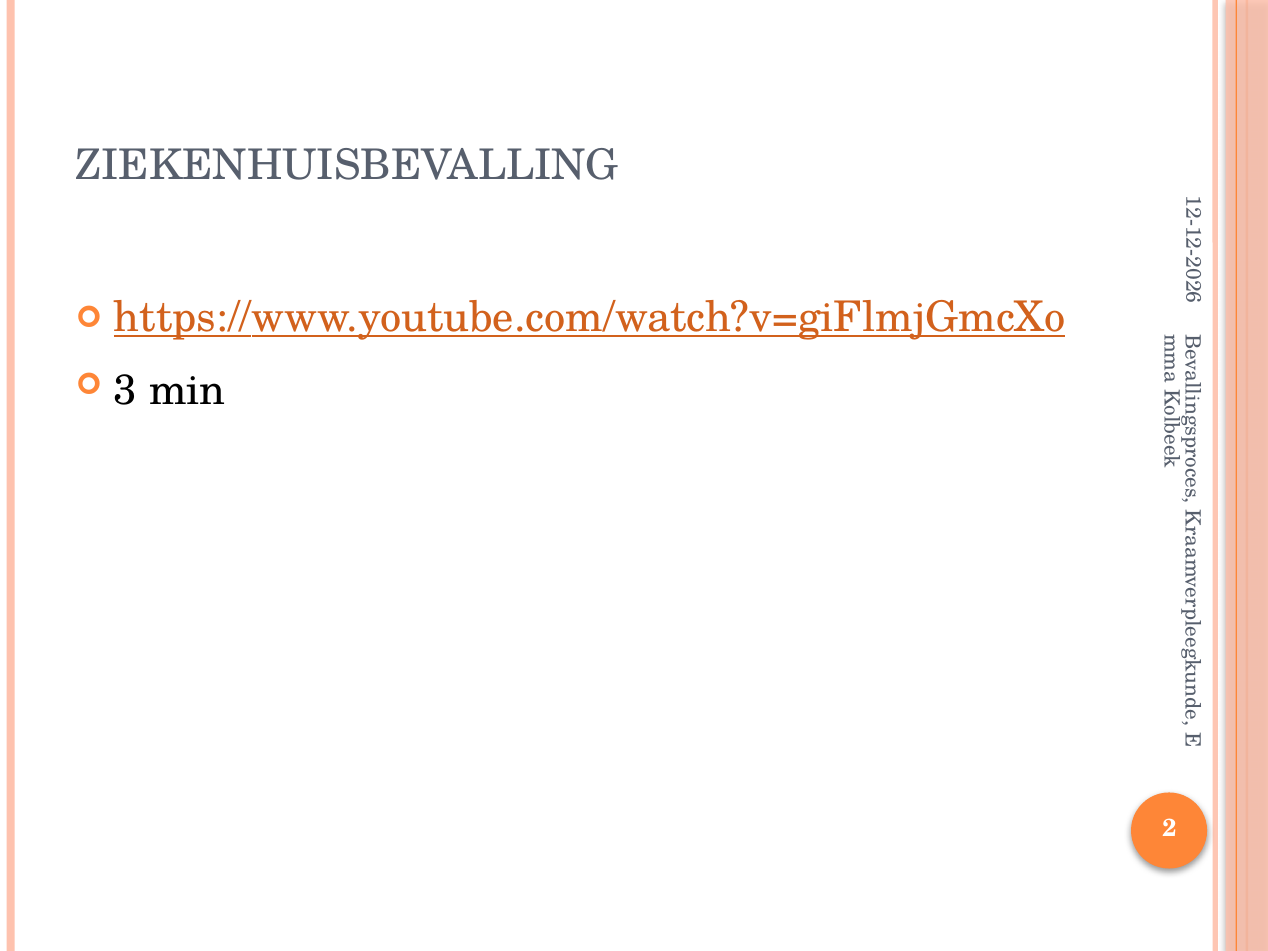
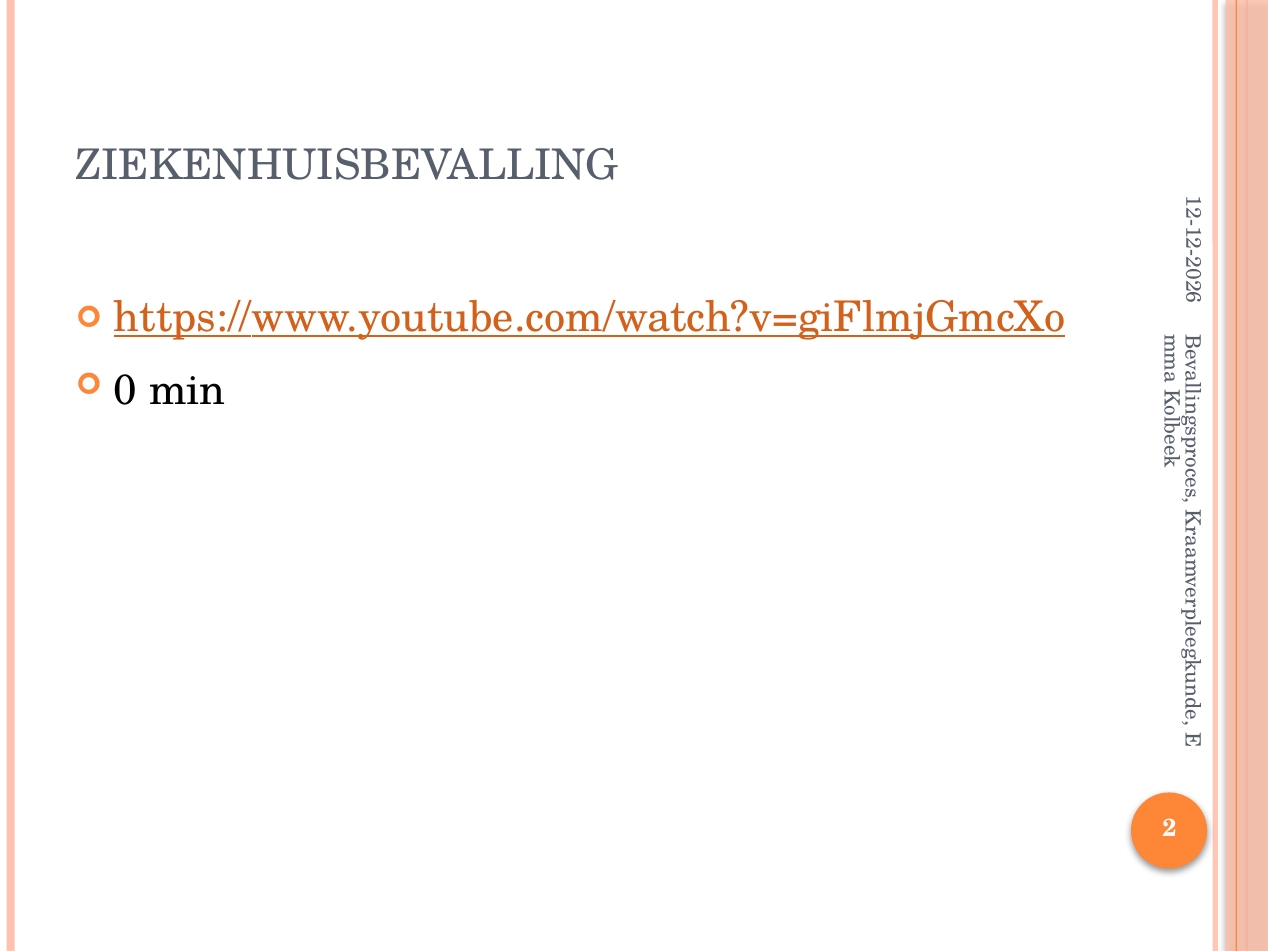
3: 3 -> 0 (126, 390)
